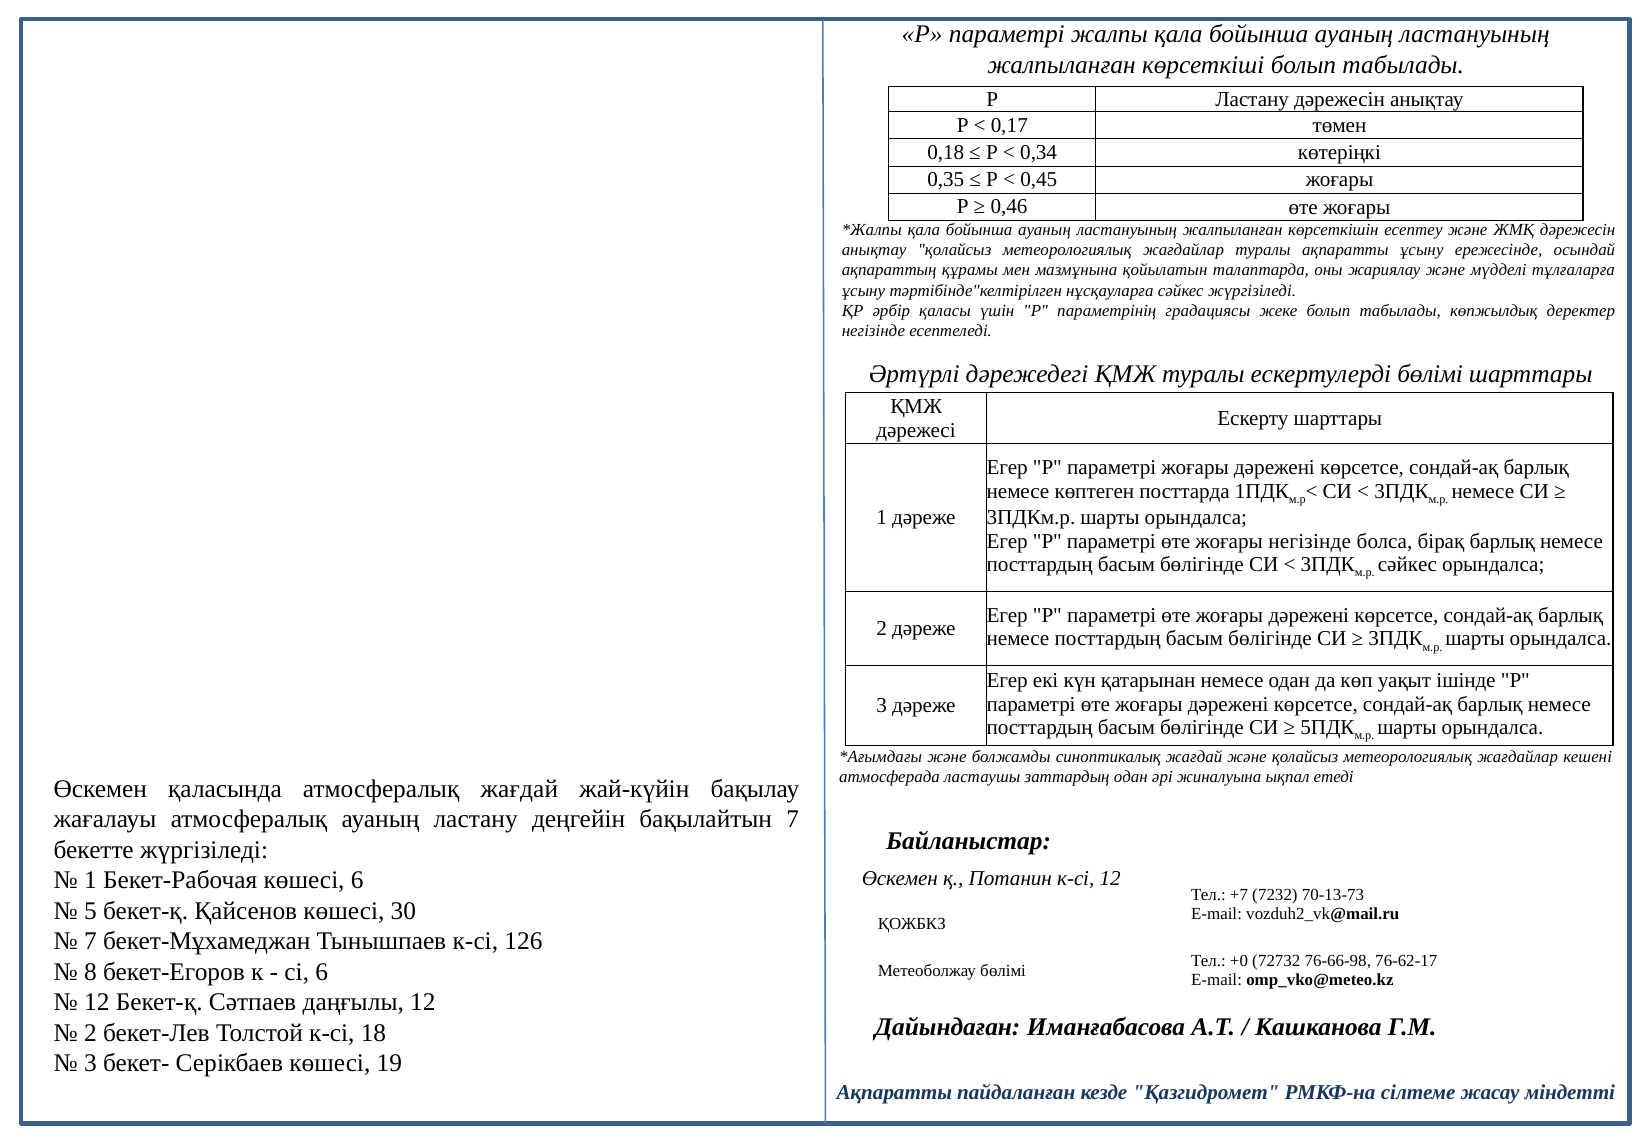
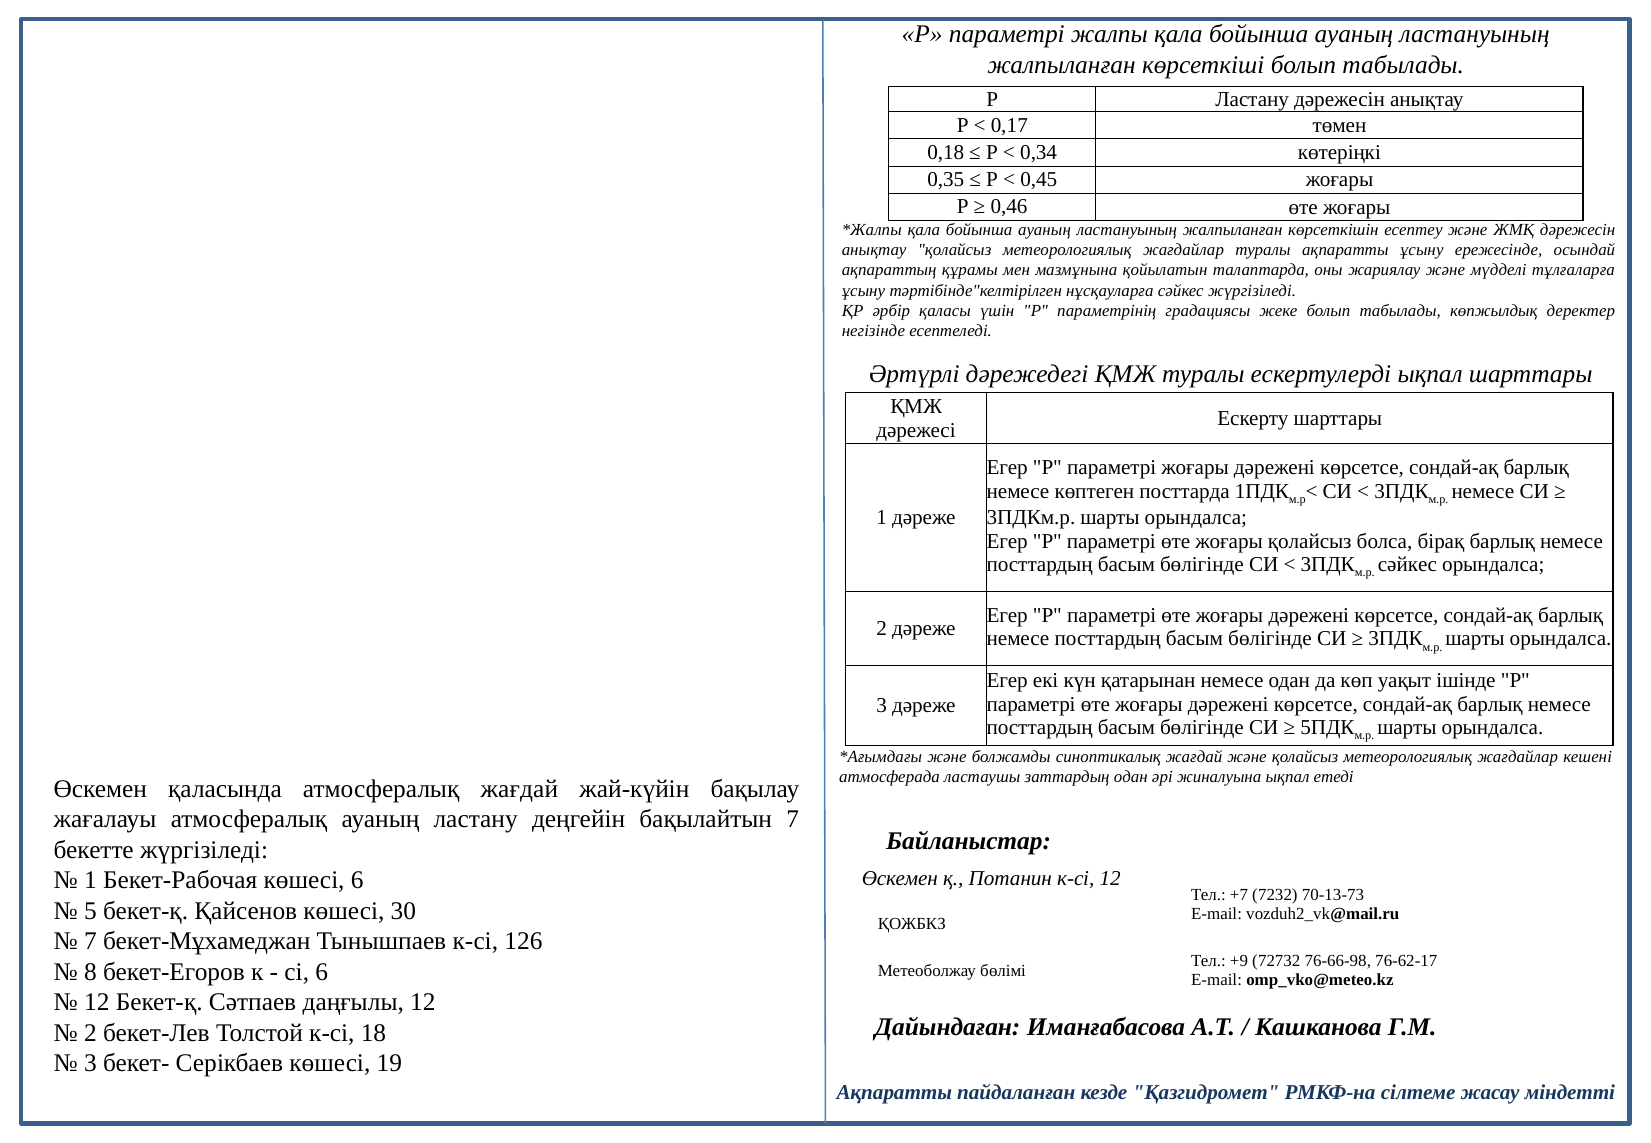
ескертулерді бөлімі: бөлімі -> ықпал (1430, 374)
жоғары негізінде: негізінде -> қолайсыз (1310, 541)
+0: +0 -> +9 (1239, 961)
